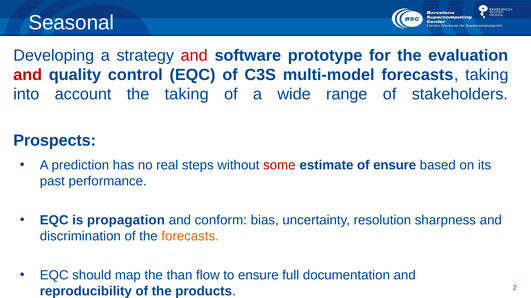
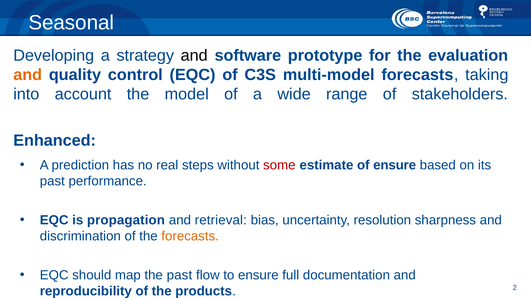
and colour: red -> black (194, 55)
and colour: red -> orange (28, 75)
the taking: taking -> model (187, 94)
Prospects: Prospects -> Enhanced (55, 141)
conform: conform -> retrieval (221, 221)
the than: than -> past (179, 276)
